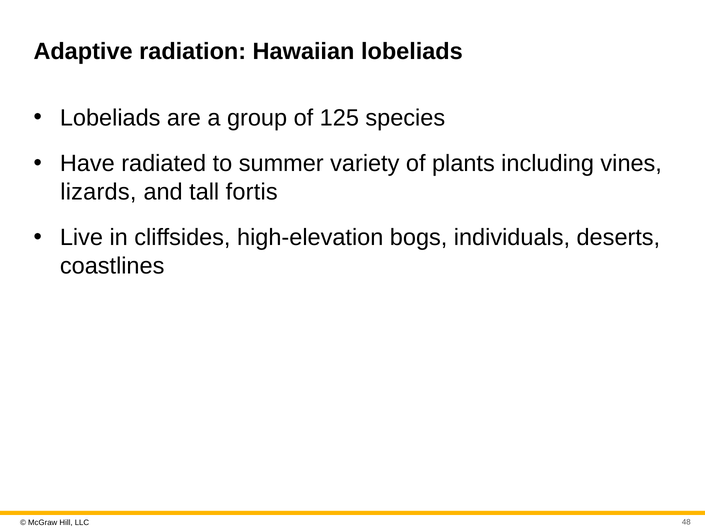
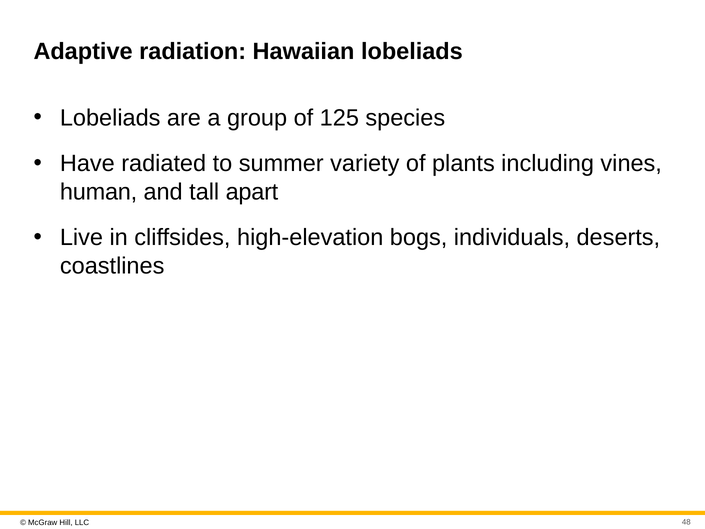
lizards: lizards -> human (99, 192)
fortis: fortis -> apart (252, 192)
